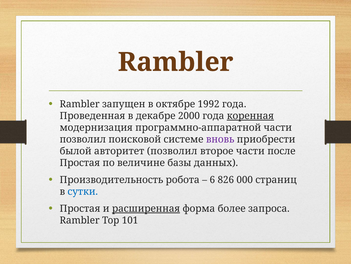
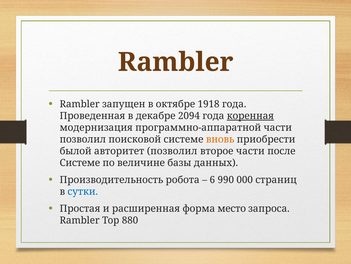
1992: 1992 -> 1918 (209, 104)
2000: 2000 -> 2094 (189, 116)
вновь colour: purple -> orange (220, 139)
Простая: Простая -> Системе (80, 162)
826: 826 -> 990 (226, 179)
расширенная underline: present -> none (146, 208)
более: более -> место (232, 208)
101: 101 -> 880 (130, 220)
